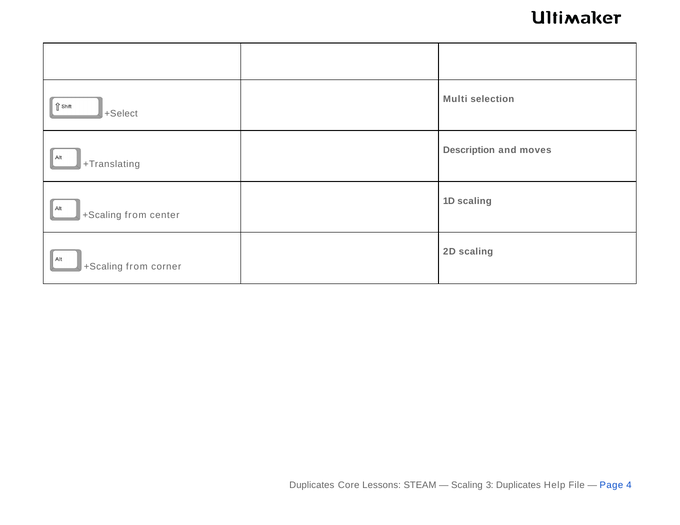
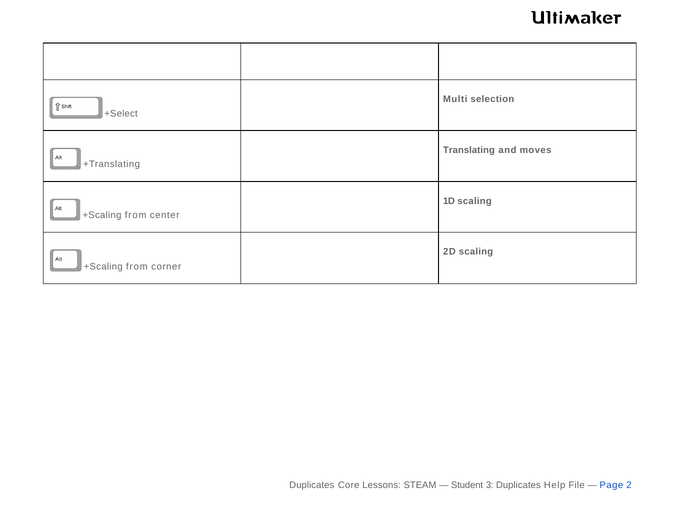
Description: Description -> Translating (469, 150)
Scaling: Scaling -> Student (467, 486)
4: 4 -> 2 (629, 486)
